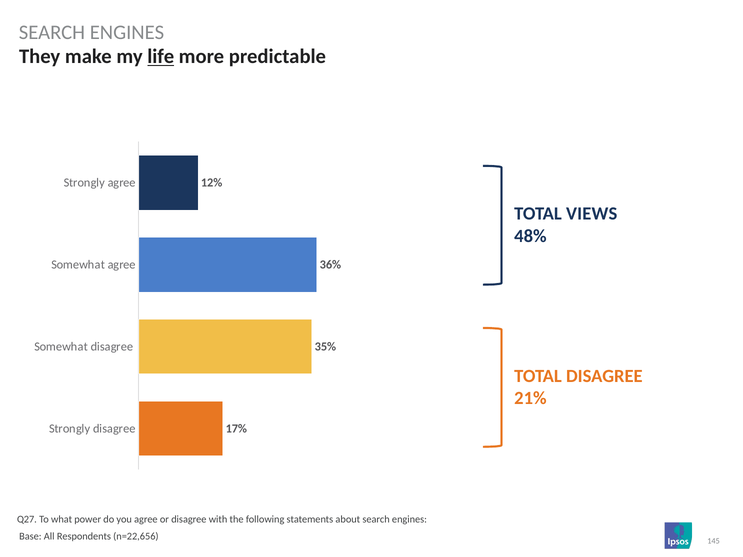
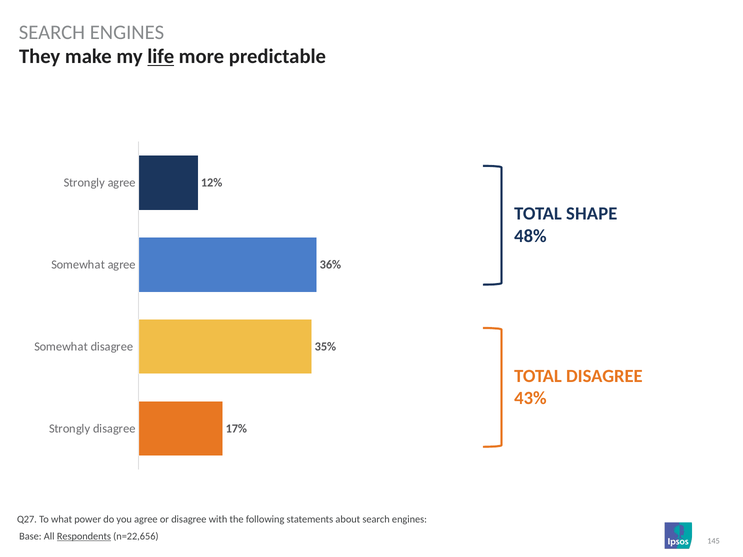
VIEWS: VIEWS -> SHAPE (592, 214)
21%: 21% -> 43% (530, 398)
Respondents underline: none -> present (84, 536)
